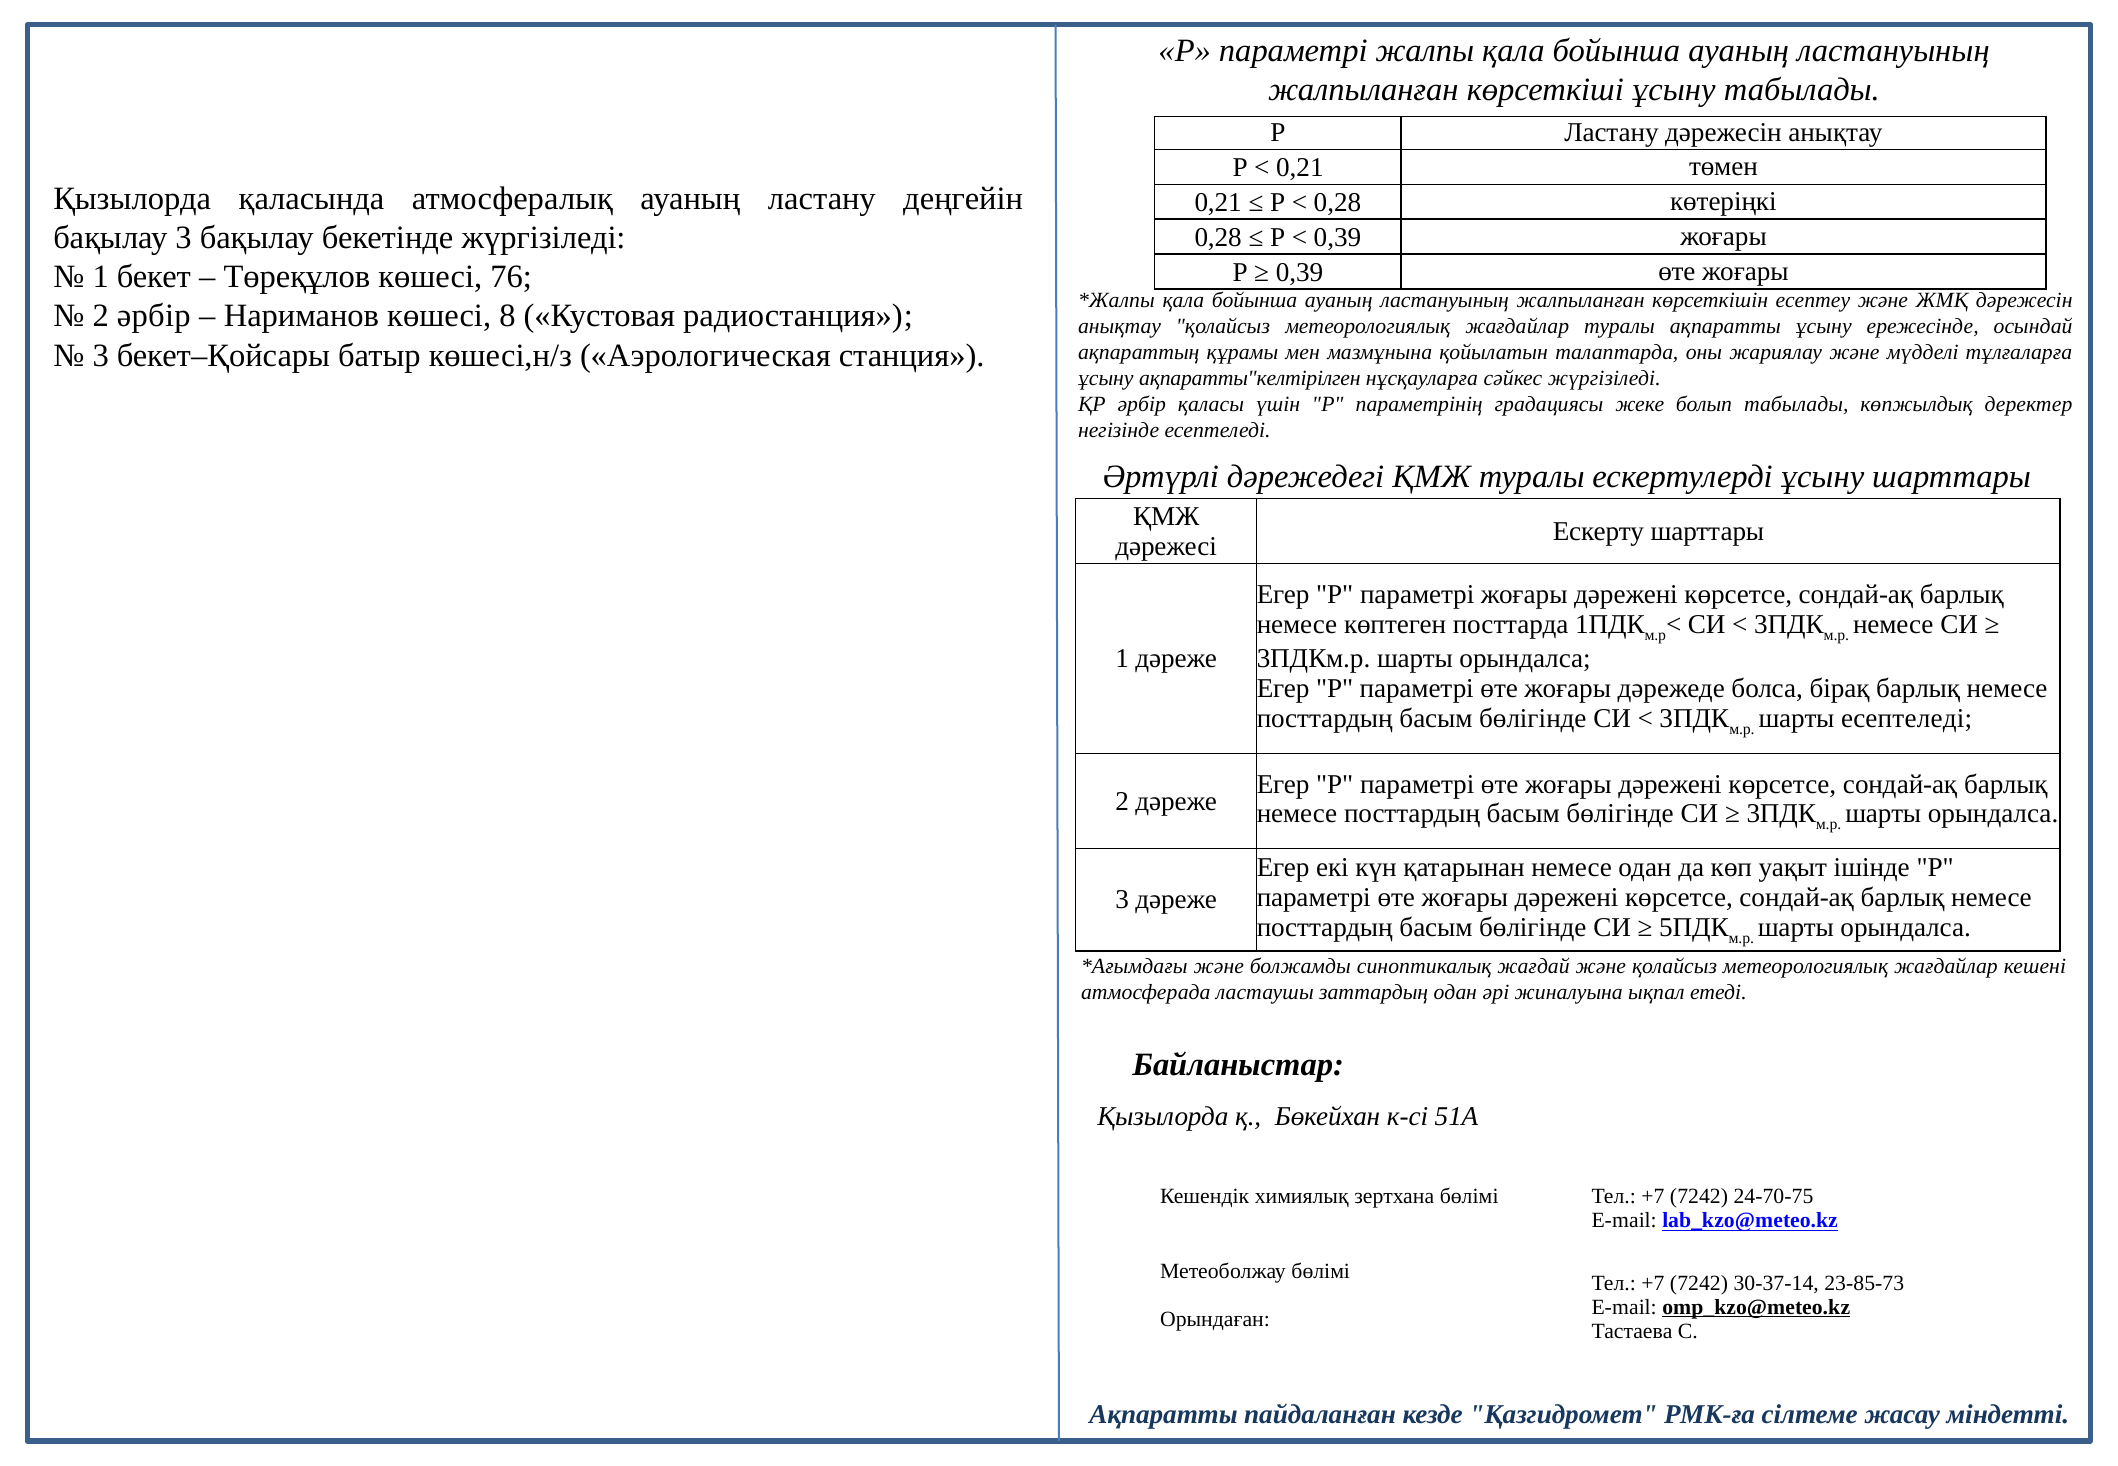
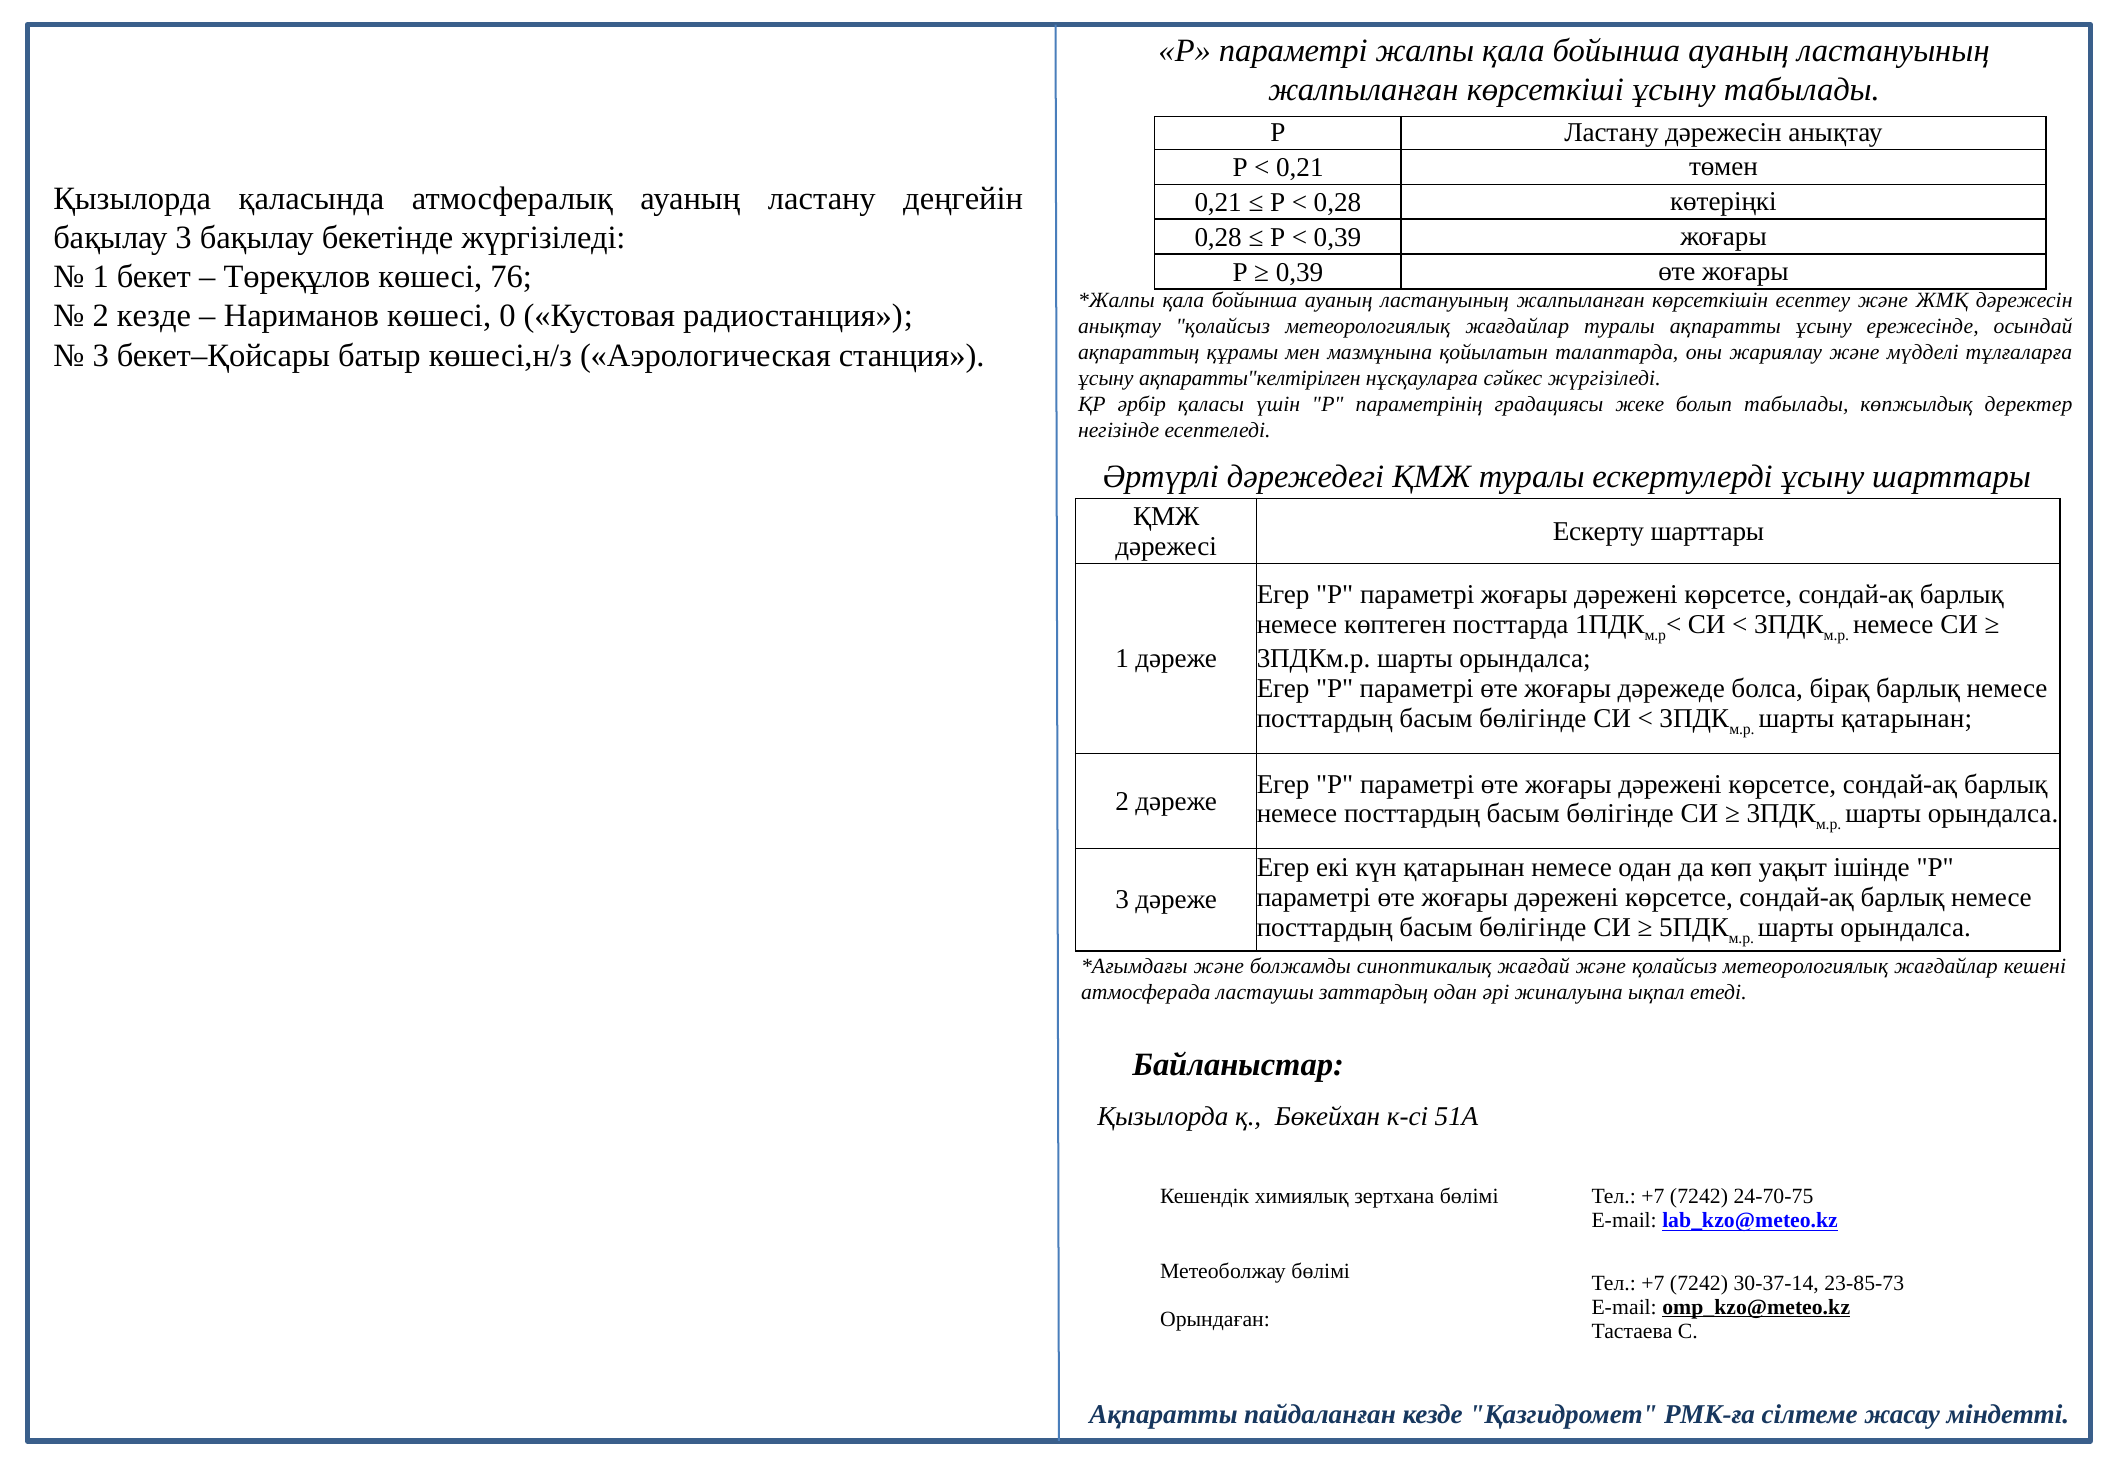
2 әрбір: әрбір -> кезде (154, 316)
8: 8 -> 0 (507, 316)
шарты есептеледі: есептеледі -> қатарынан (1907, 719)
